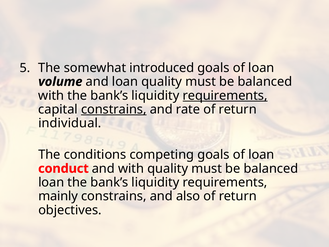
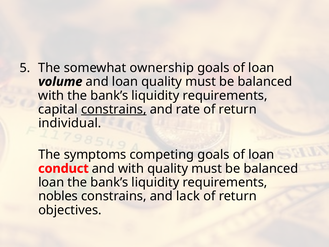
introduced: introduced -> ownership (162, 68)
requirements underline: present -> none (225, 95)
conditions: conditions -> symptoms (95, 155)
mainly: mainly -> nobles (58, 196)
also: also -> lack (188, 196)
